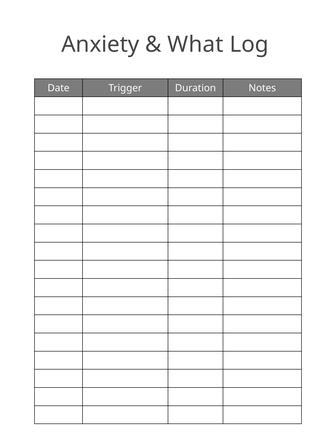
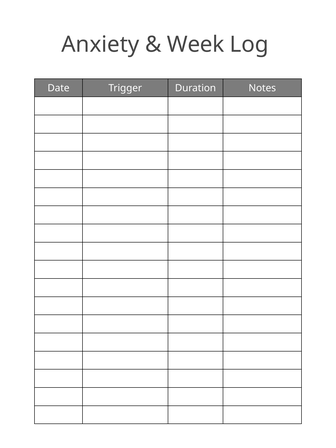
What: What -> Week (196, 44)
